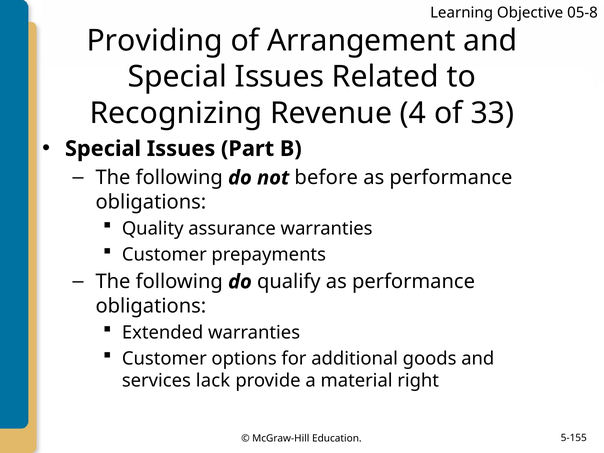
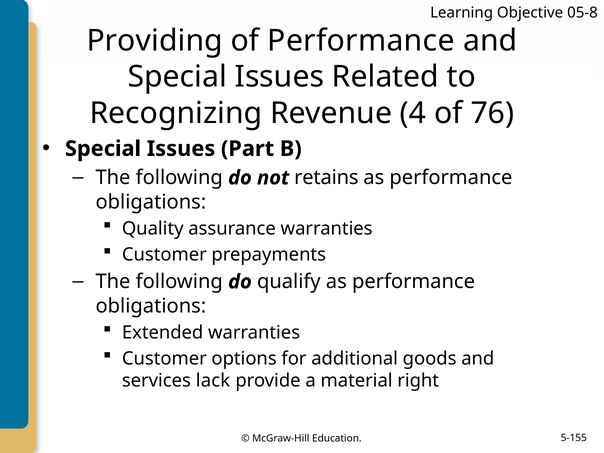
of Arrangement: Arrangement -> Performance (361, 41)
33: 33 -> 76 (492, 113)
before: before -> retains (326, 178)
